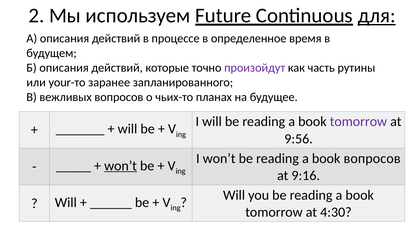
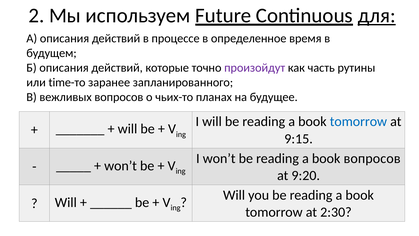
your-то: your-то -> time-то (67, 82)
tomorrow colour: purple -> blue (358, 122)
9:56: 9:56 -> 9:15 (299, 139)
won’t underline: present -> none (121, 166)
9:16: 9:16 -> 9:20 (306, 175)
4:30: 4:30 -> 2:30 (336, 212)
